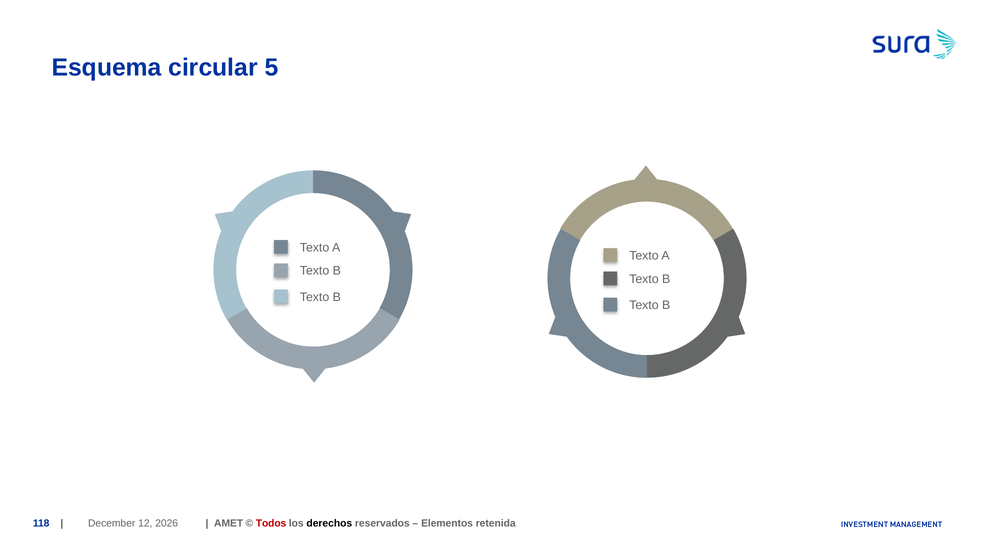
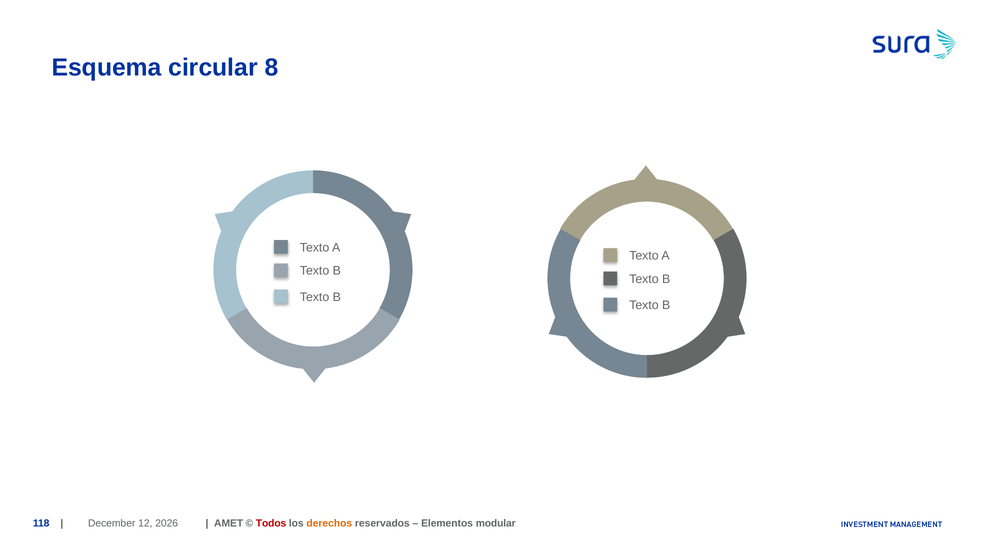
5: 5 -> 8 (271, 68)
derechos colour: black -> orange (329, 523)
retenida: retenida -> modular (496, 523)
